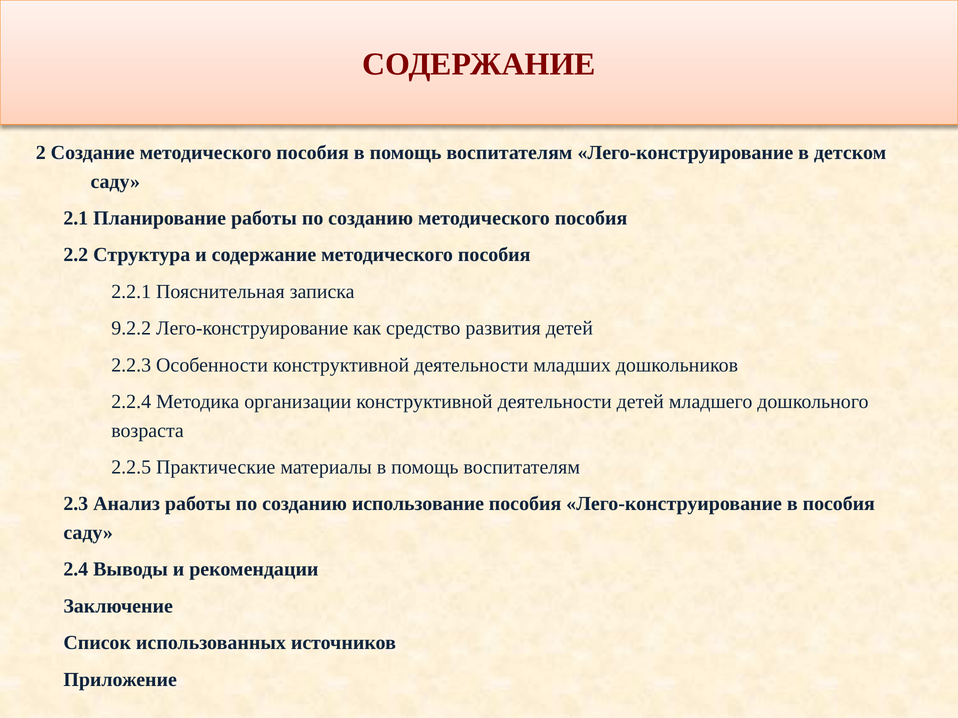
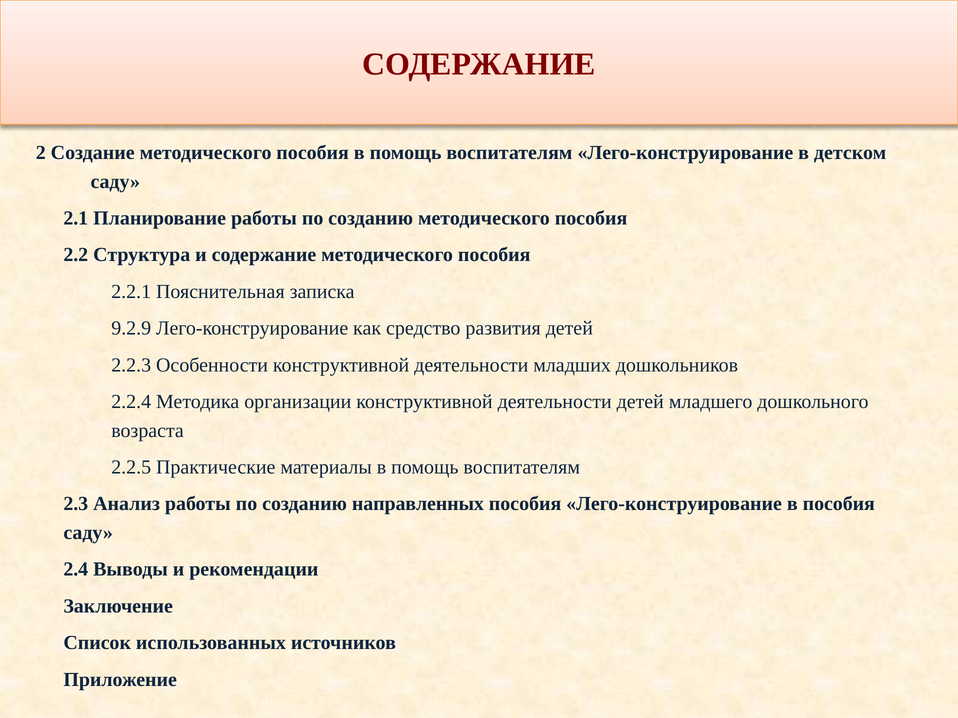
9.2.2: 9.2.2 -> 9.2.9 (131, 329)
использование: использование -> направленных (418, 504)
